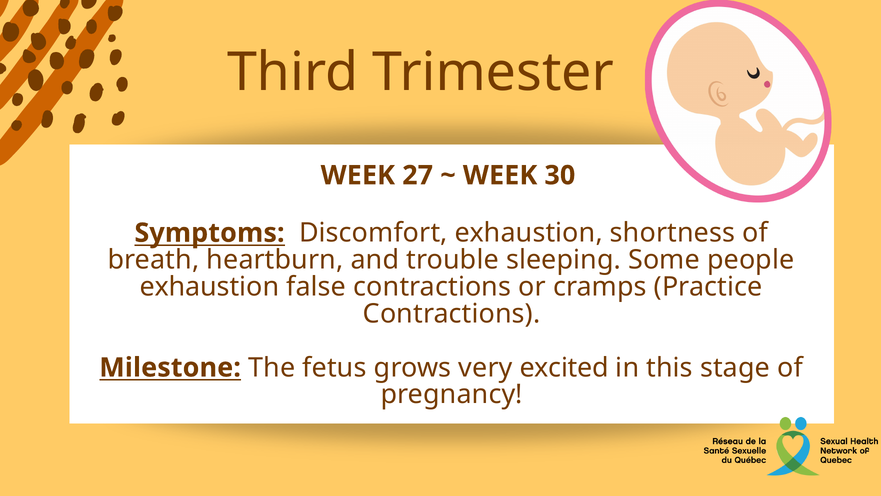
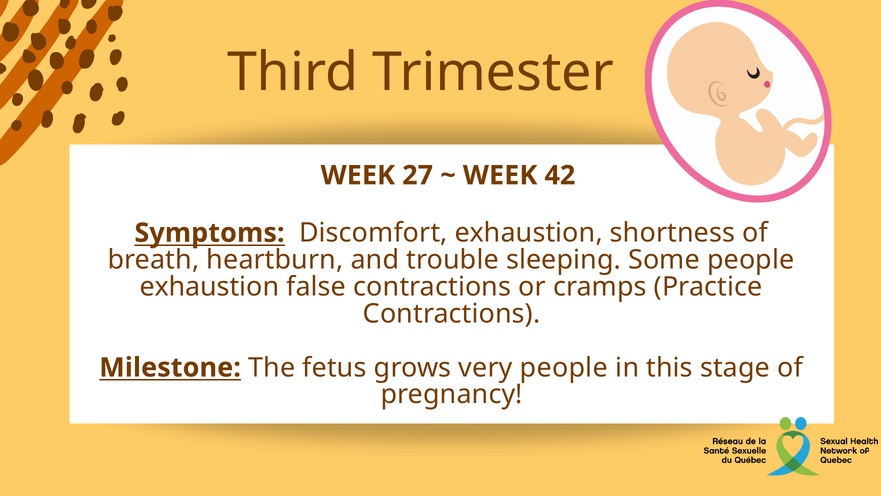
30: 30 -> 42 (560, 175)
very excited: excited -> people (564, 367)
